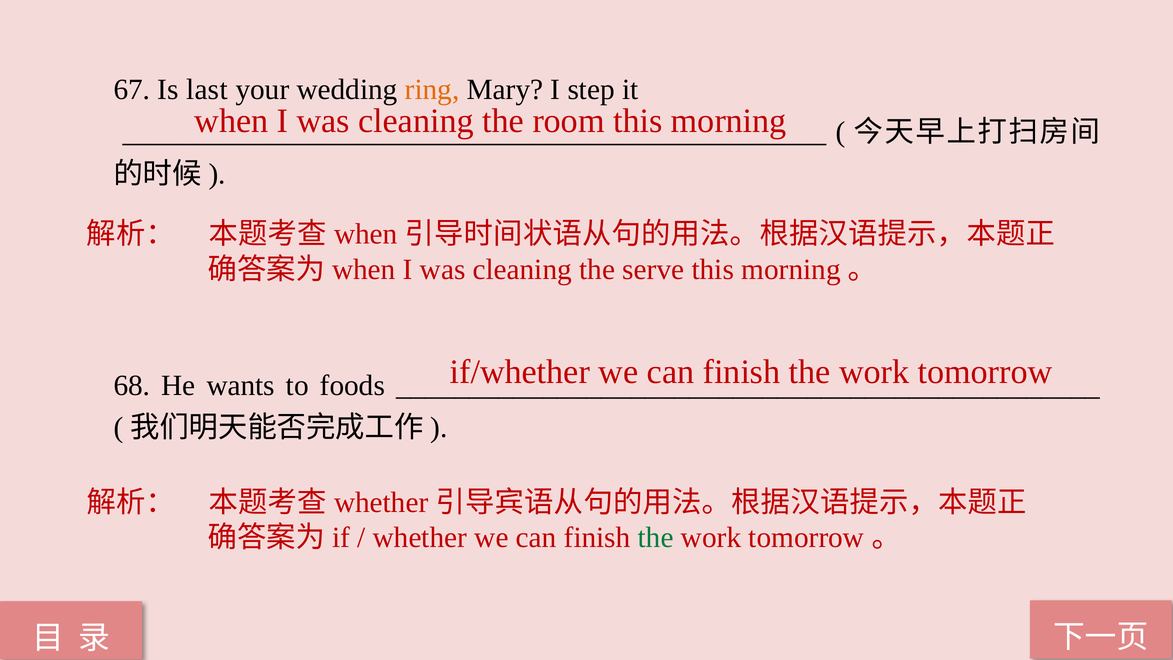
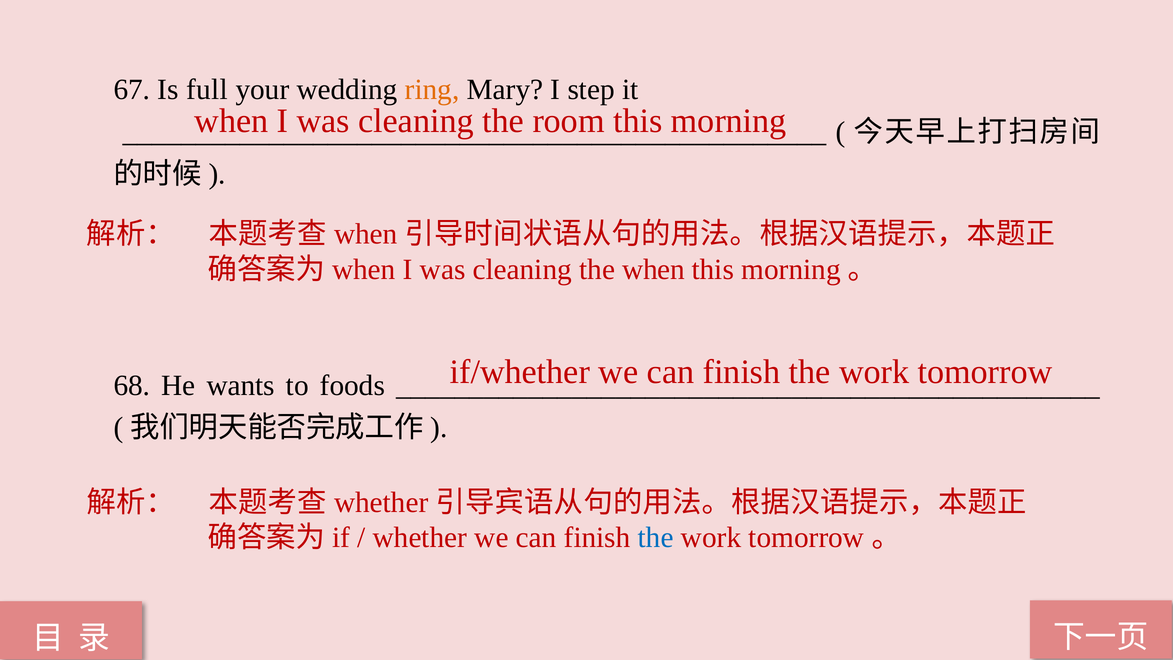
last: last -> full (207, 90)
the serve: serve -> when (654, 269)
the colour: green -> blue (656, 538)
